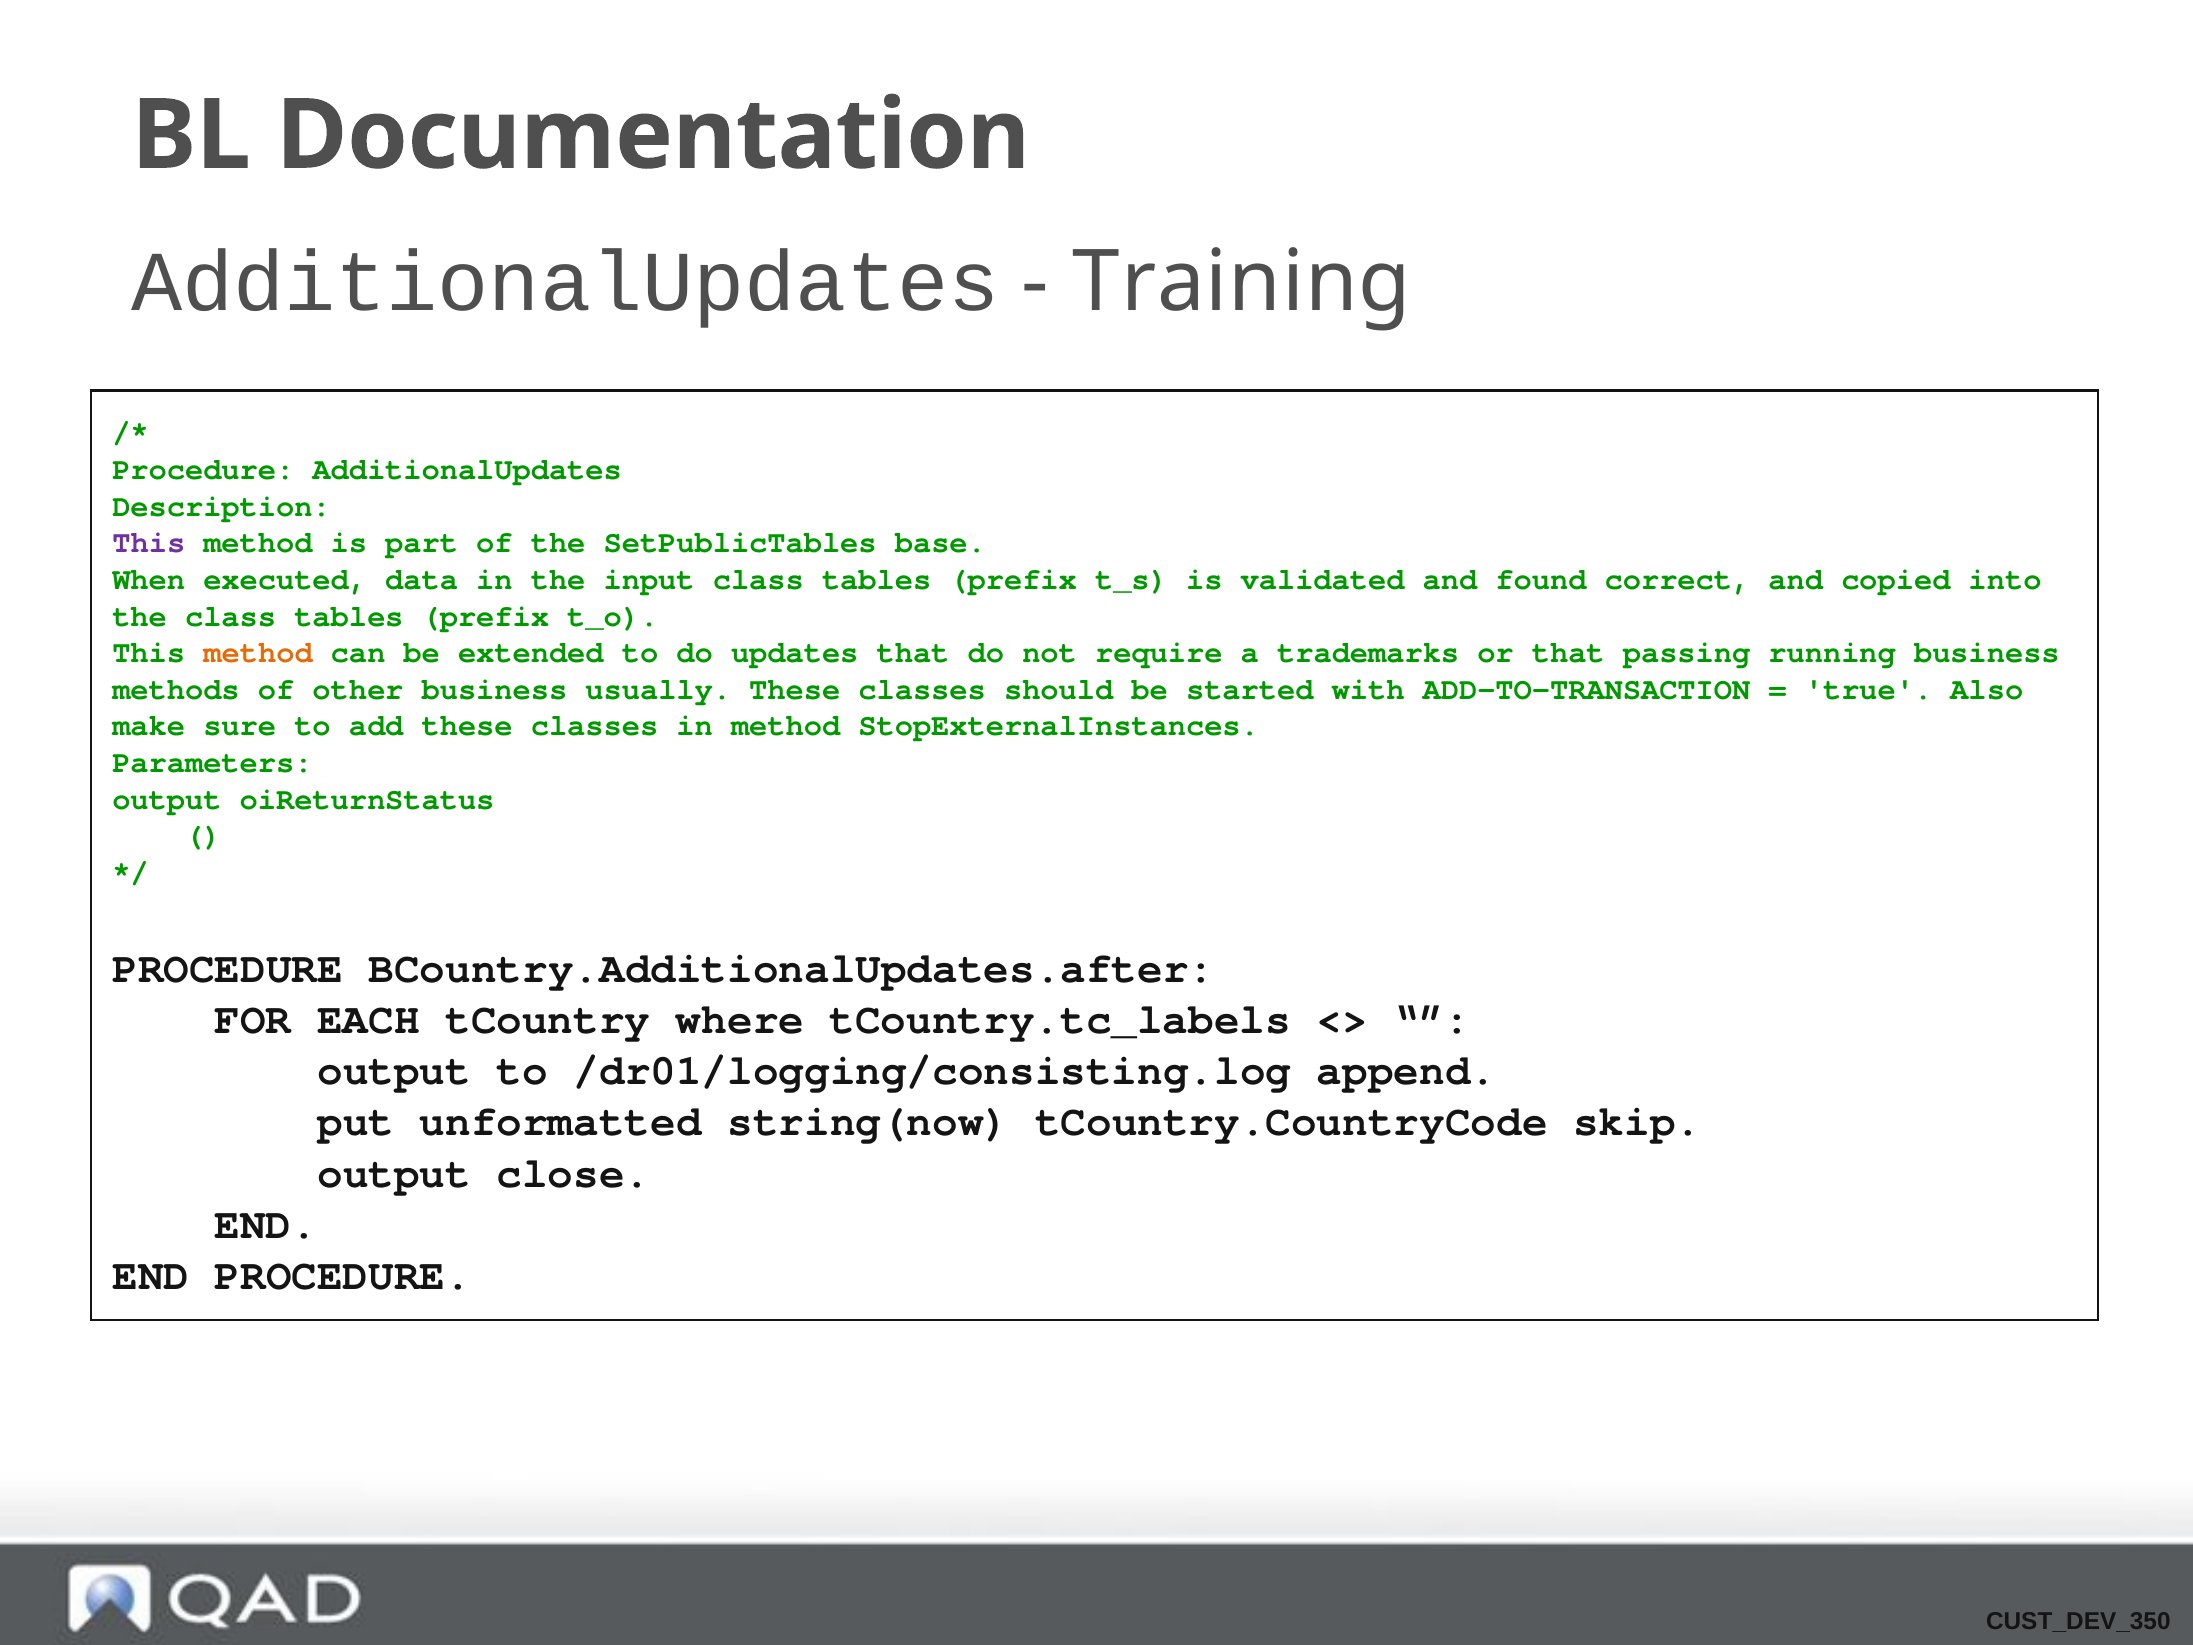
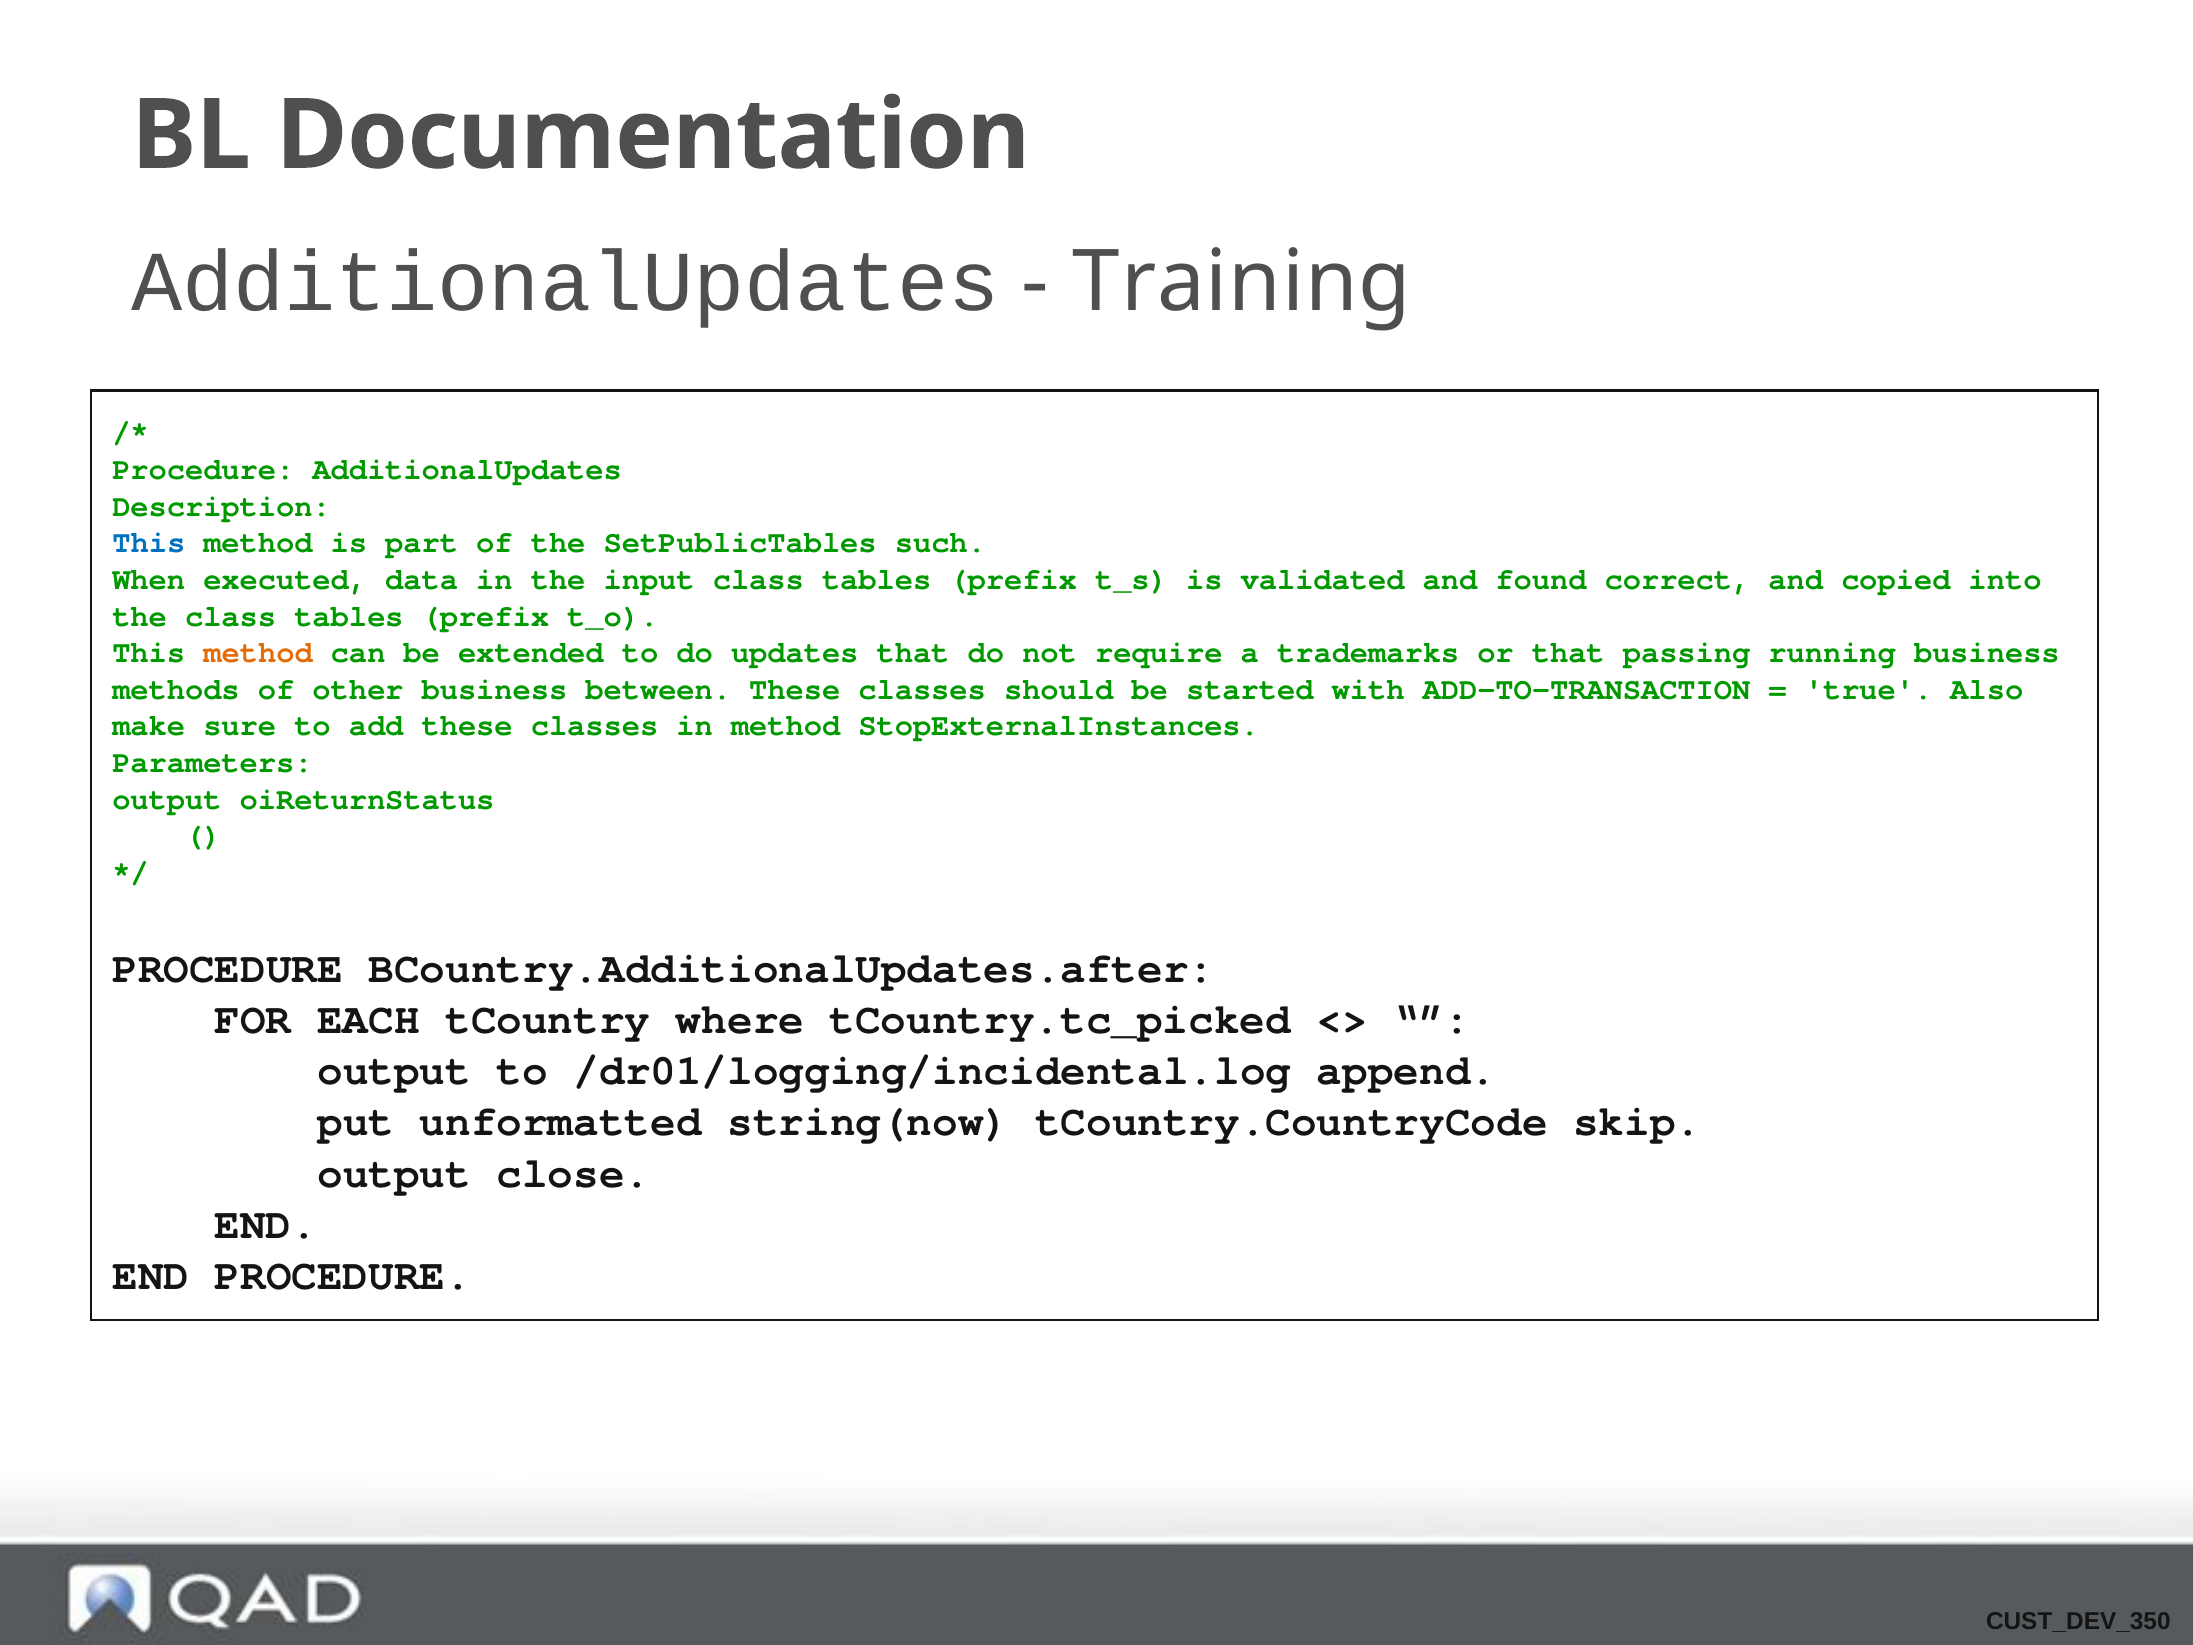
This colour: purple -> blue (149, 543)
base: base -> such (940, 543)
usually: usually -> between (658, 689)
tCountry.tc_labels: tCountry.tc_labels -> tCountry.tc_picked (1060, 1019)
/dr01/logging/consisting.log: /dr01/logging/consisting.log -> /dr01/logging/incidental.log (933, 1071)
